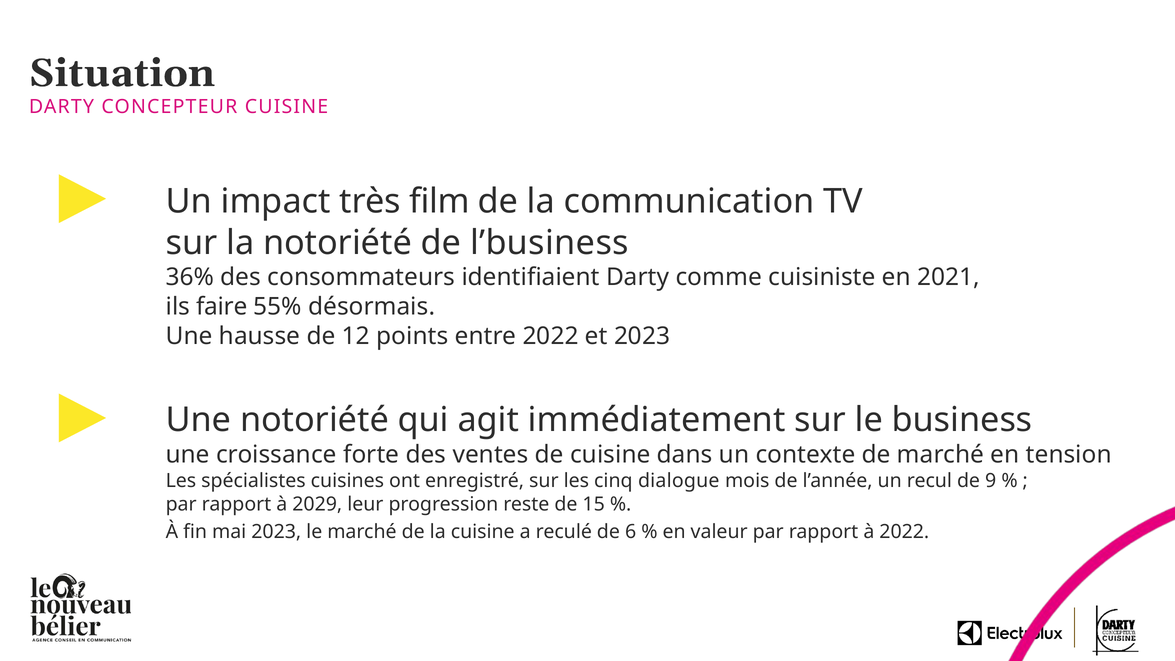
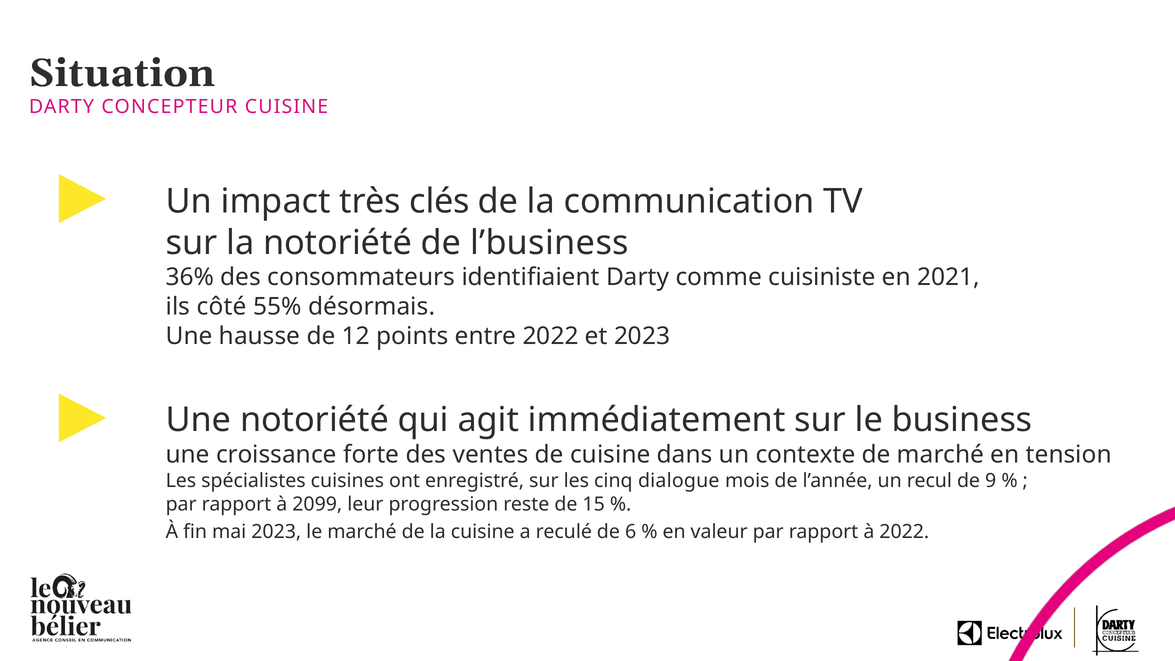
film: film -> clés (439, 202)
faire: faire -> côté (222, 307)
2029: 2029 -> 2099 (317, 504)
